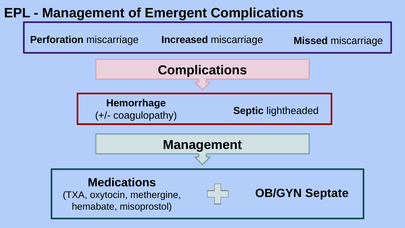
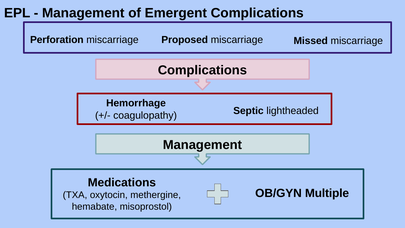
Increased: Increased -> Proposed (185, 40)
Septate: Septate -> Multiple (327, 193)
